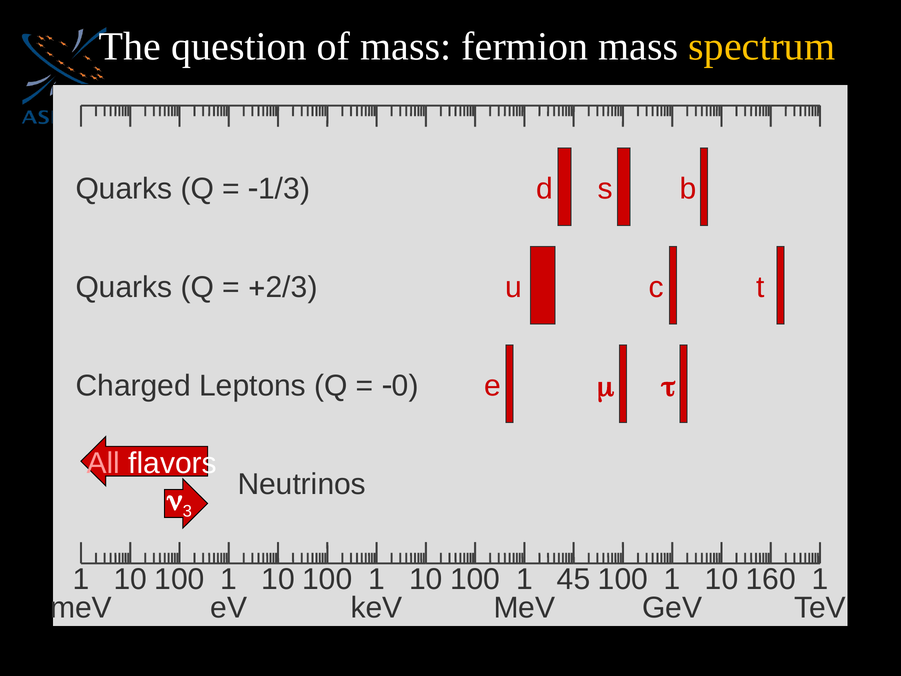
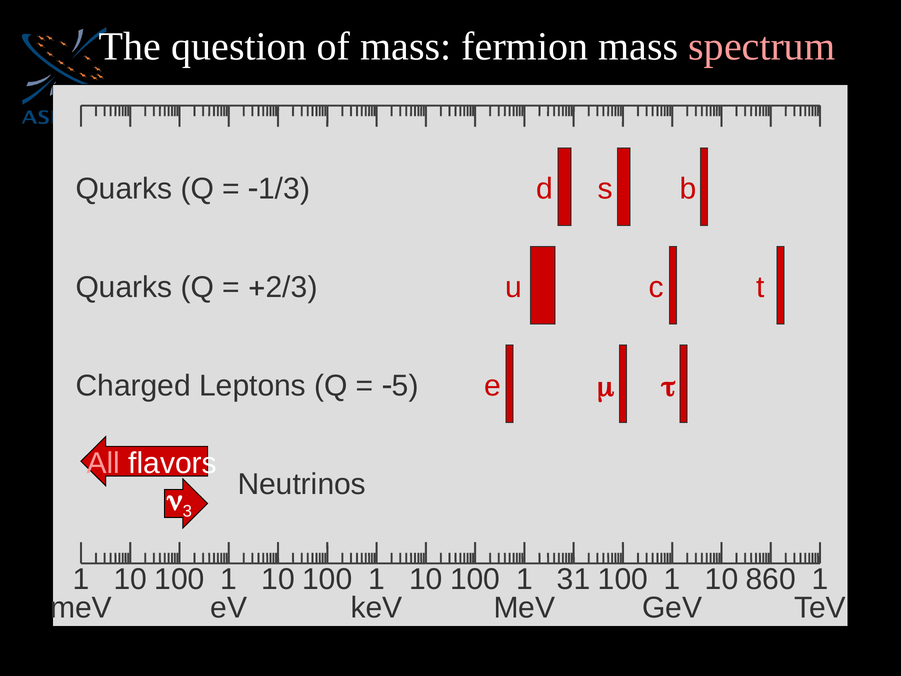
spectrum colour: yellow -> pink (762, 46)
0: 0 -> 5 (405, 386)
45: 45 -> 31 (574, 579)
160: 160 -> 860 (771, 579)
